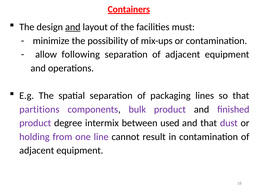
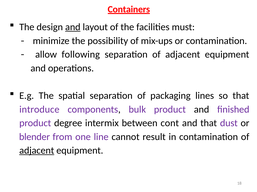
partitions: partitions -> introduce (39, 110)
used: used -> cont (170, 124)
holding: holding -> blender (35, 137)
adjacent underline: none -> present (37, 151)
